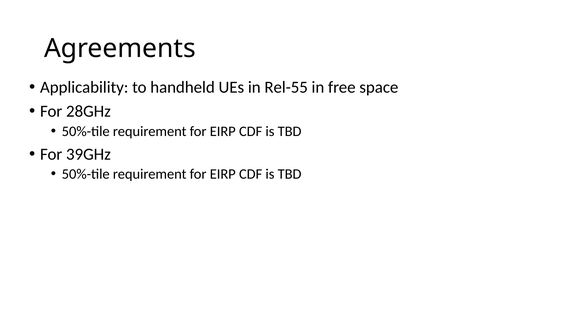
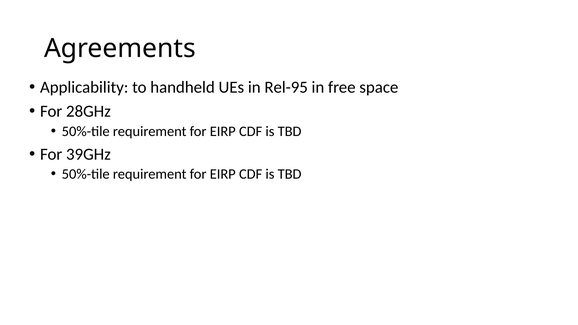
Rel-55: Rel-55 -> Rel-95 (286, 87)
